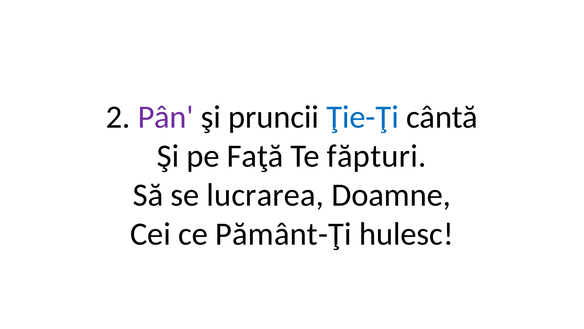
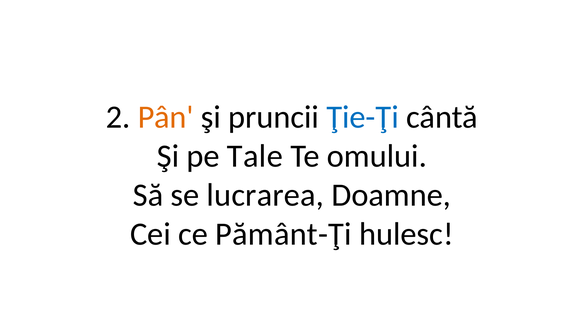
Pân colour: purple -> orange (166, 117)
Faţă: Faţă -> Tale (255, 156)
făpturi: făpturi -> omului (377, 156)
